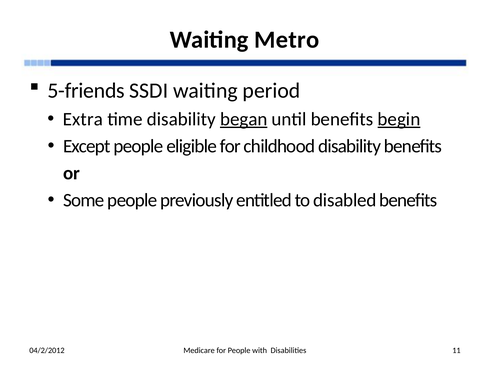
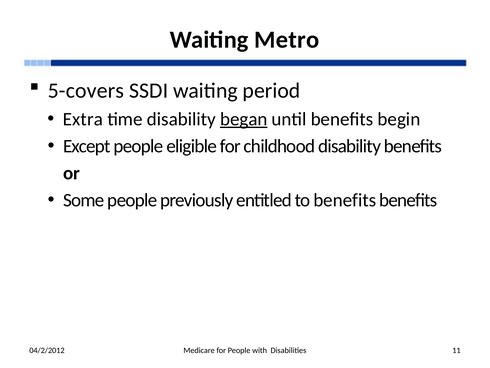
5-friends: 5-friends -> 5-covers (86, 91)
begin underline: present -> none (399, 119)
to disabled: disabled -> benefits (345, 200)
